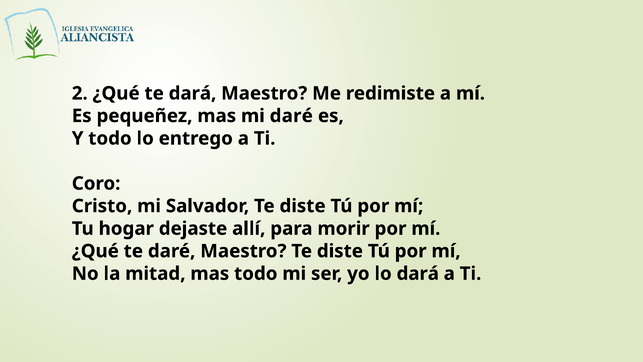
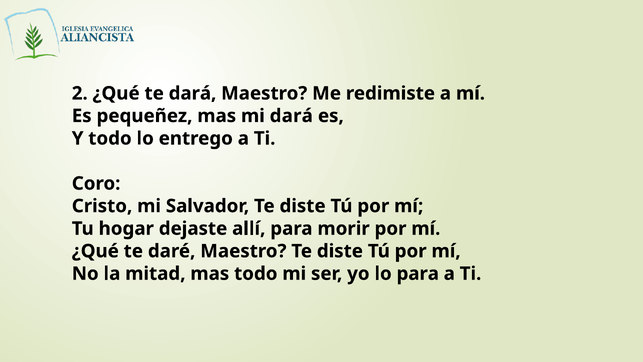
mi daré: daré -> dará (291, 116)
lo dará: dará -> para (418, 273)
